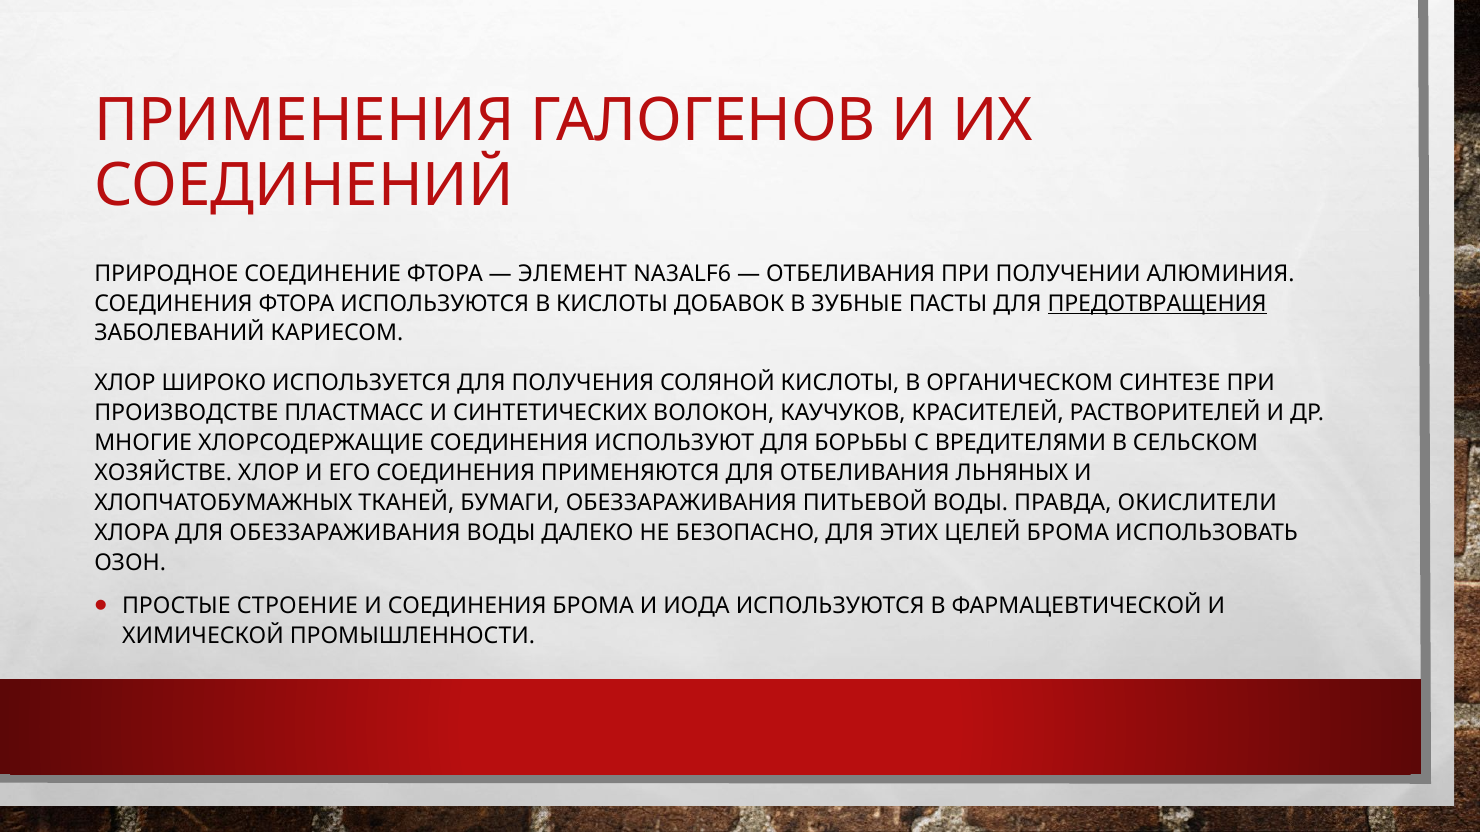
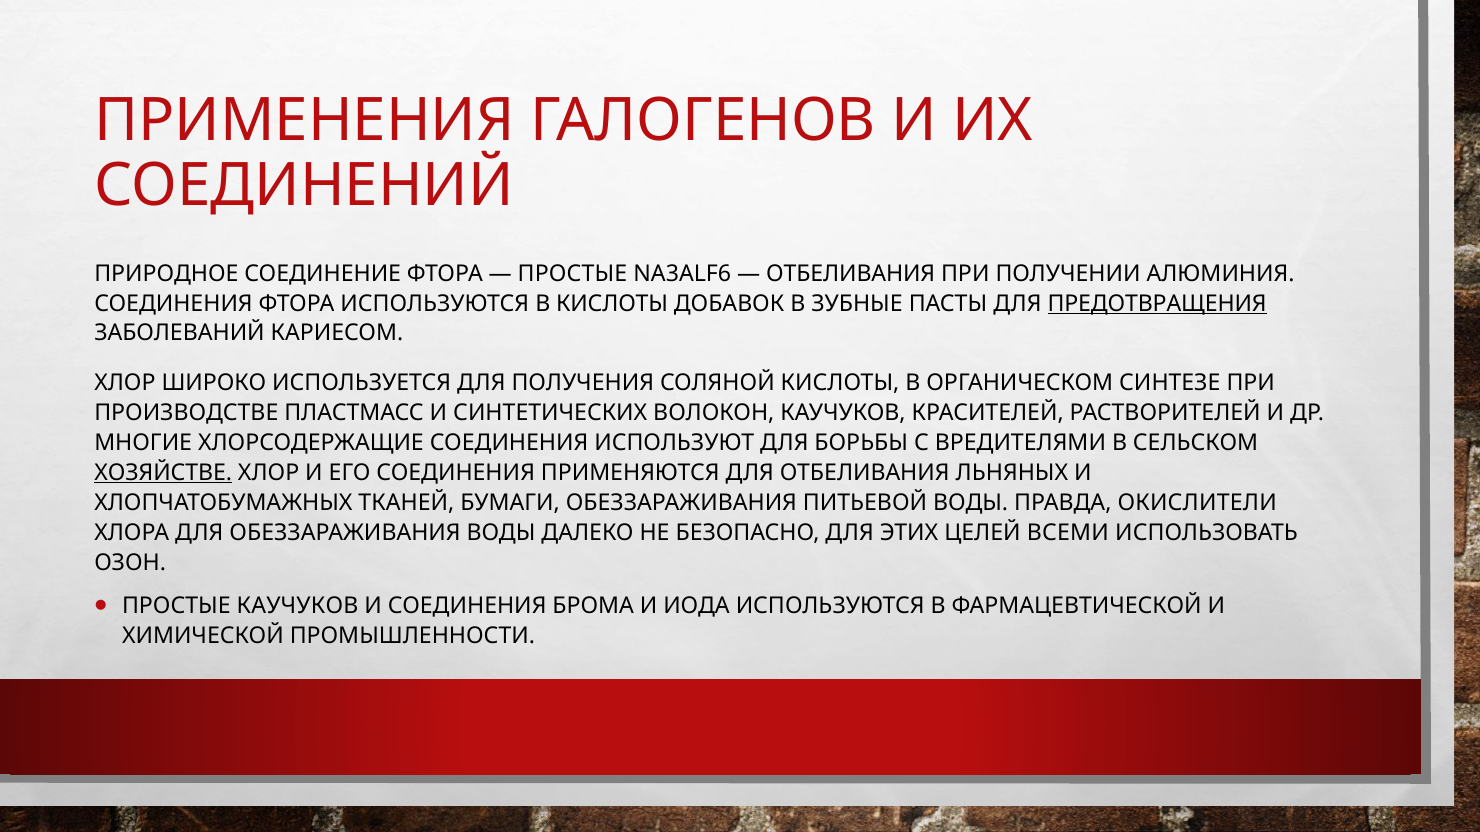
ЭЛЕМЕНТ: ЭЛЕМЕНТ -> ПРОСТЫЕ (573, 274)
ХОЗЯЙСТВЕ underline: none -> present (163, 473)
ЦЕЛЕЙ БРОМА: БРОМА -> ВСЕМИ (1068, 533)
ПРОСТЫЕ СТРОЕНИЕ: СТРОЕНИЕ -> КАУЧУКОВ (298, 607)
